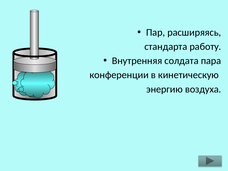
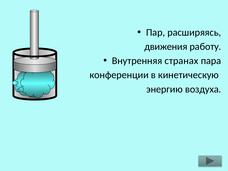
стандарта: стандарта -> движения (166, 47)
солдата: солдата -> странах (181, 61)
